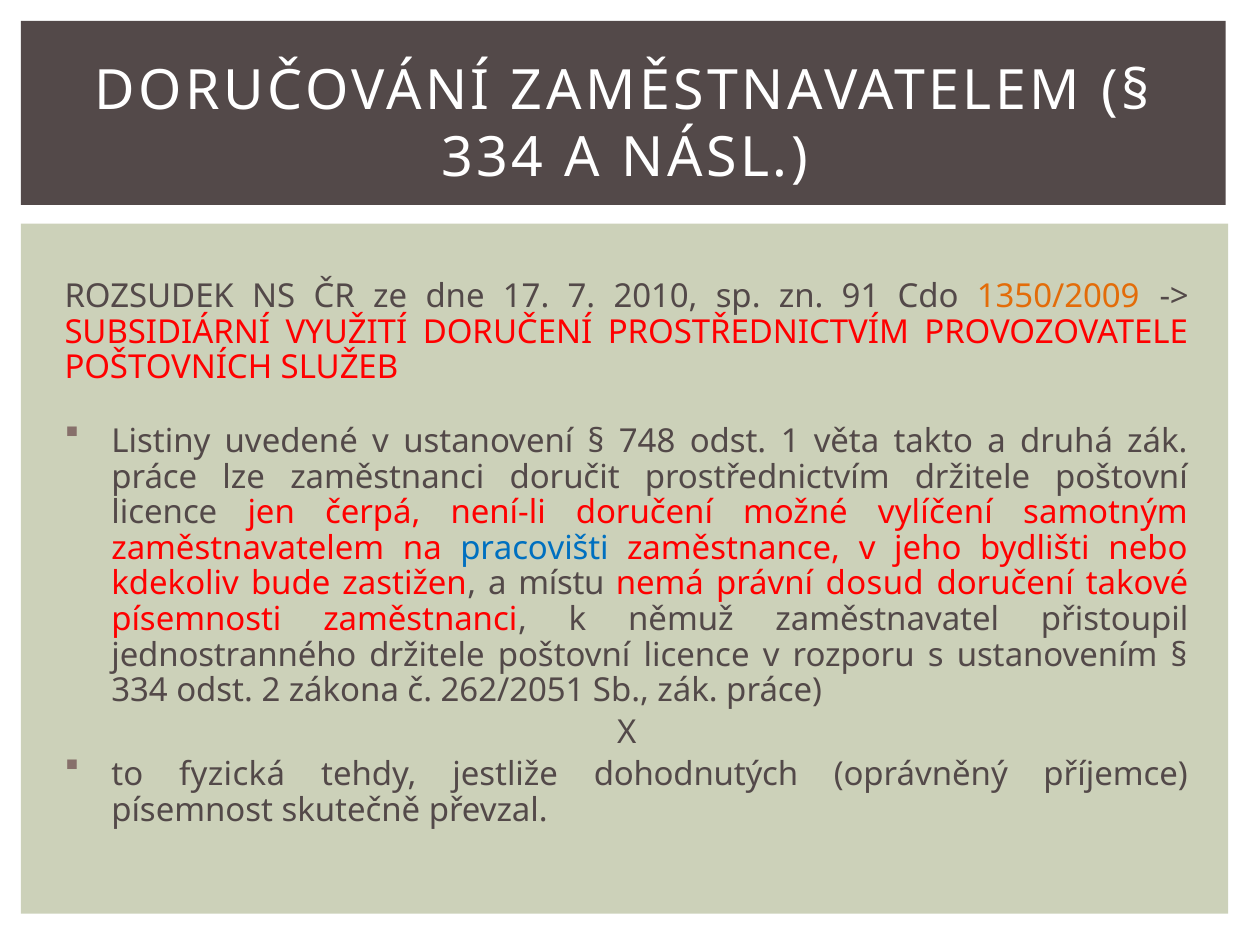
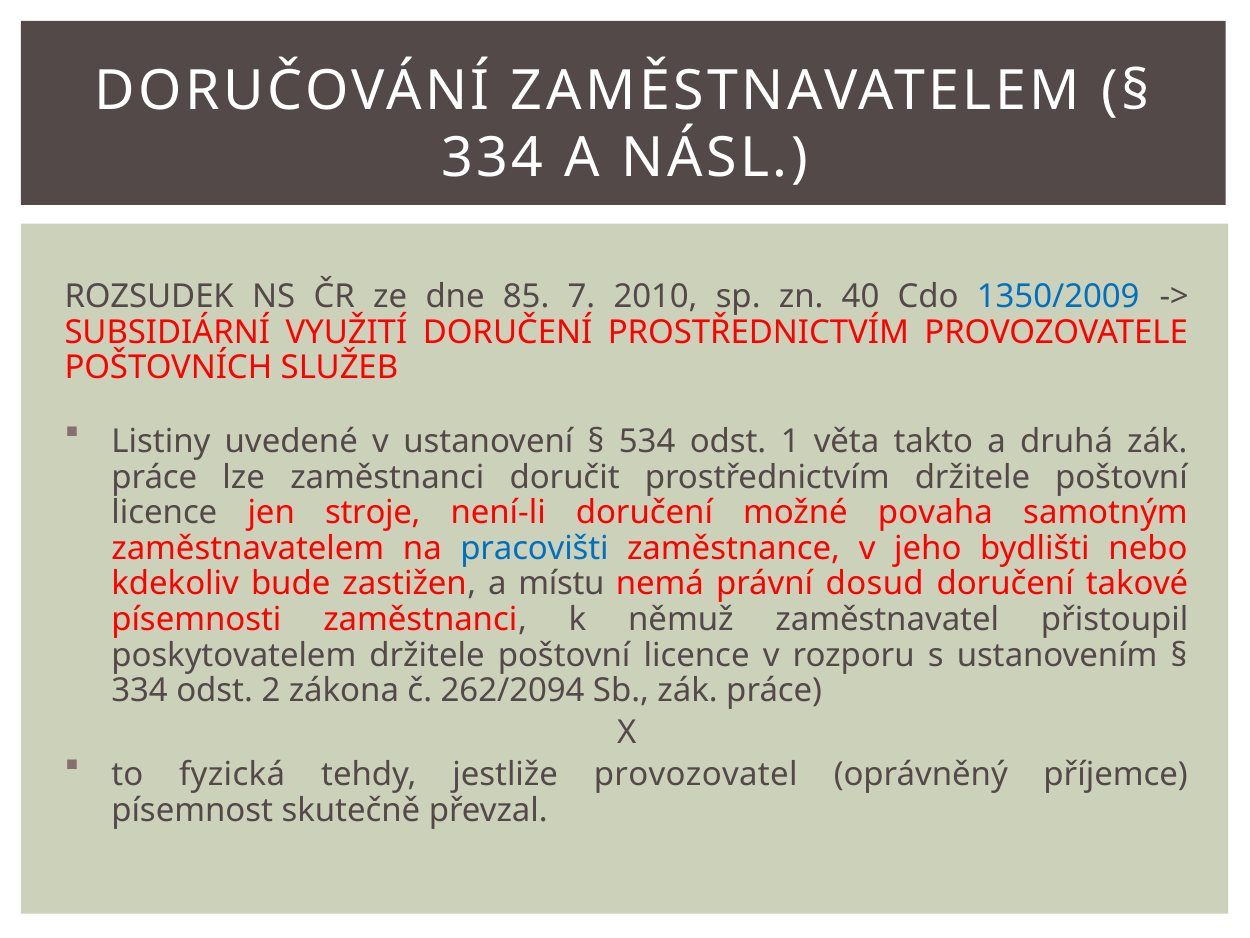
17: 17 -> 85 (526, 297)
91: 91 -> 40 (861, 297)
1350/2009 colour: orange -> blue (1058, 297)
748: 748 -> 534 (647, 441)
čerpá: čerpá -> stroje (373, 512)
vylíčení: vylíčení -> povaha (935, 512)
jednostranného: jednostranného -> poskytovatelem (234, 655)
262/2051: 262/2051 -> 262/2094 (513, 691)
dohodnutých: dohodnutých -> provozovatel (696, 774)
